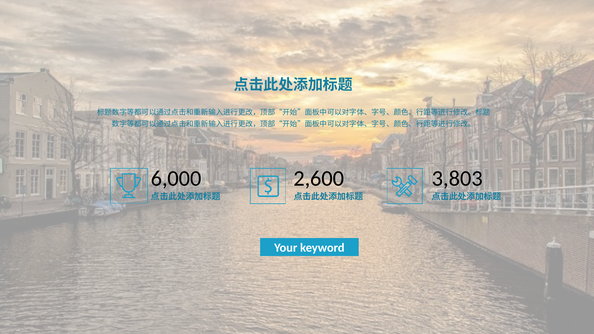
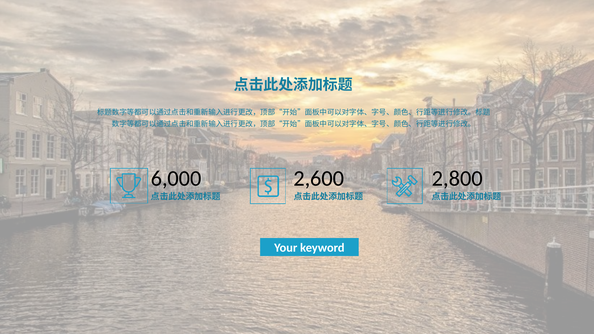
3,803: 3,803 -> 2,800 (457, 179)
